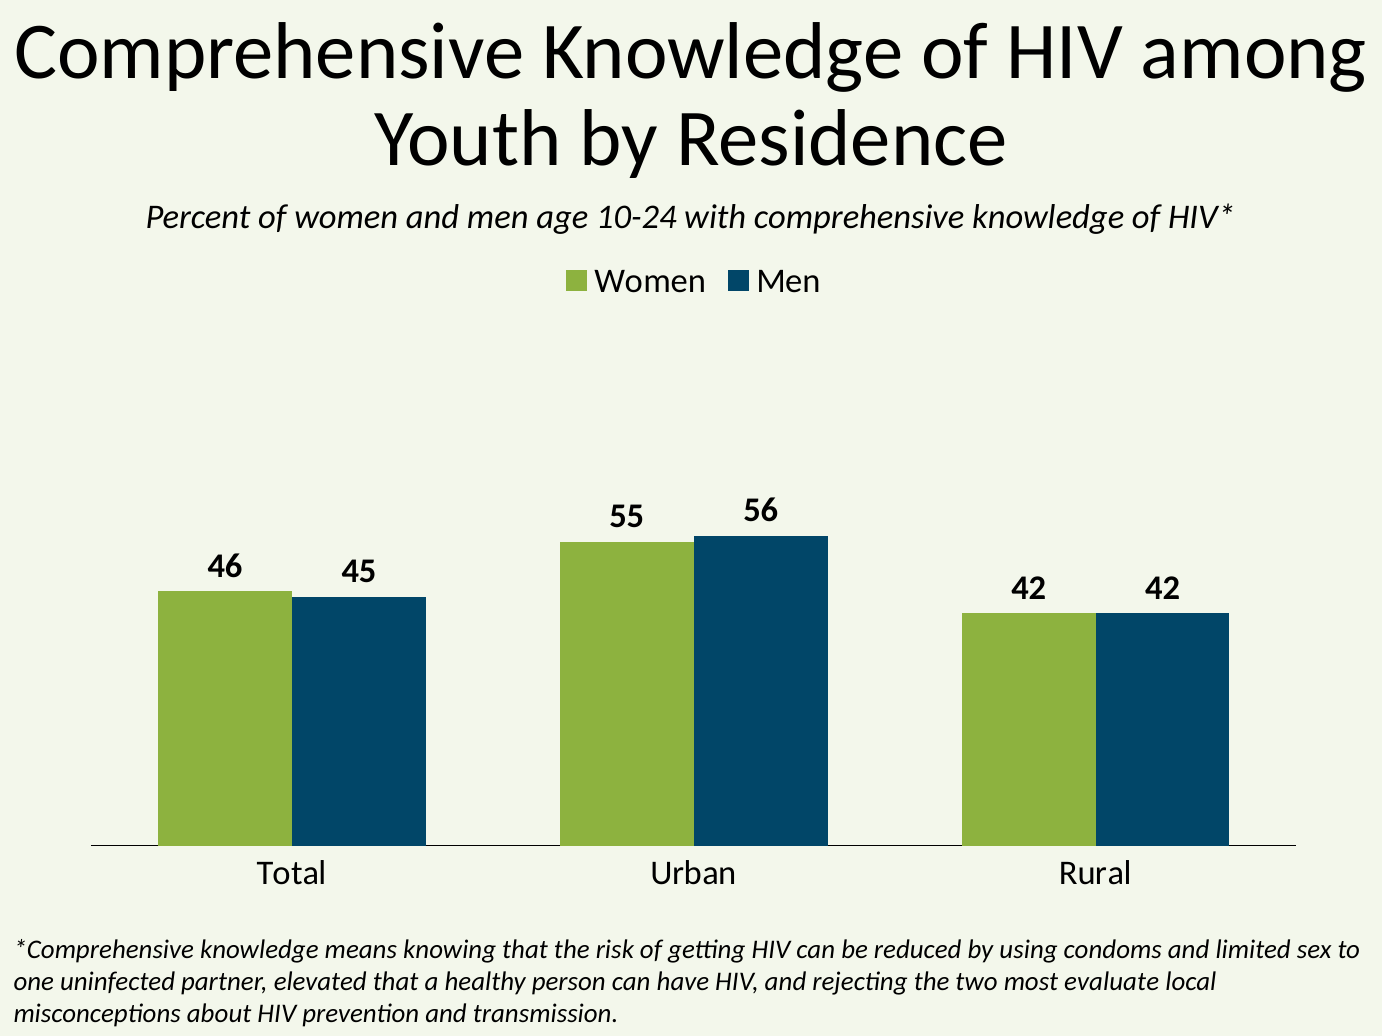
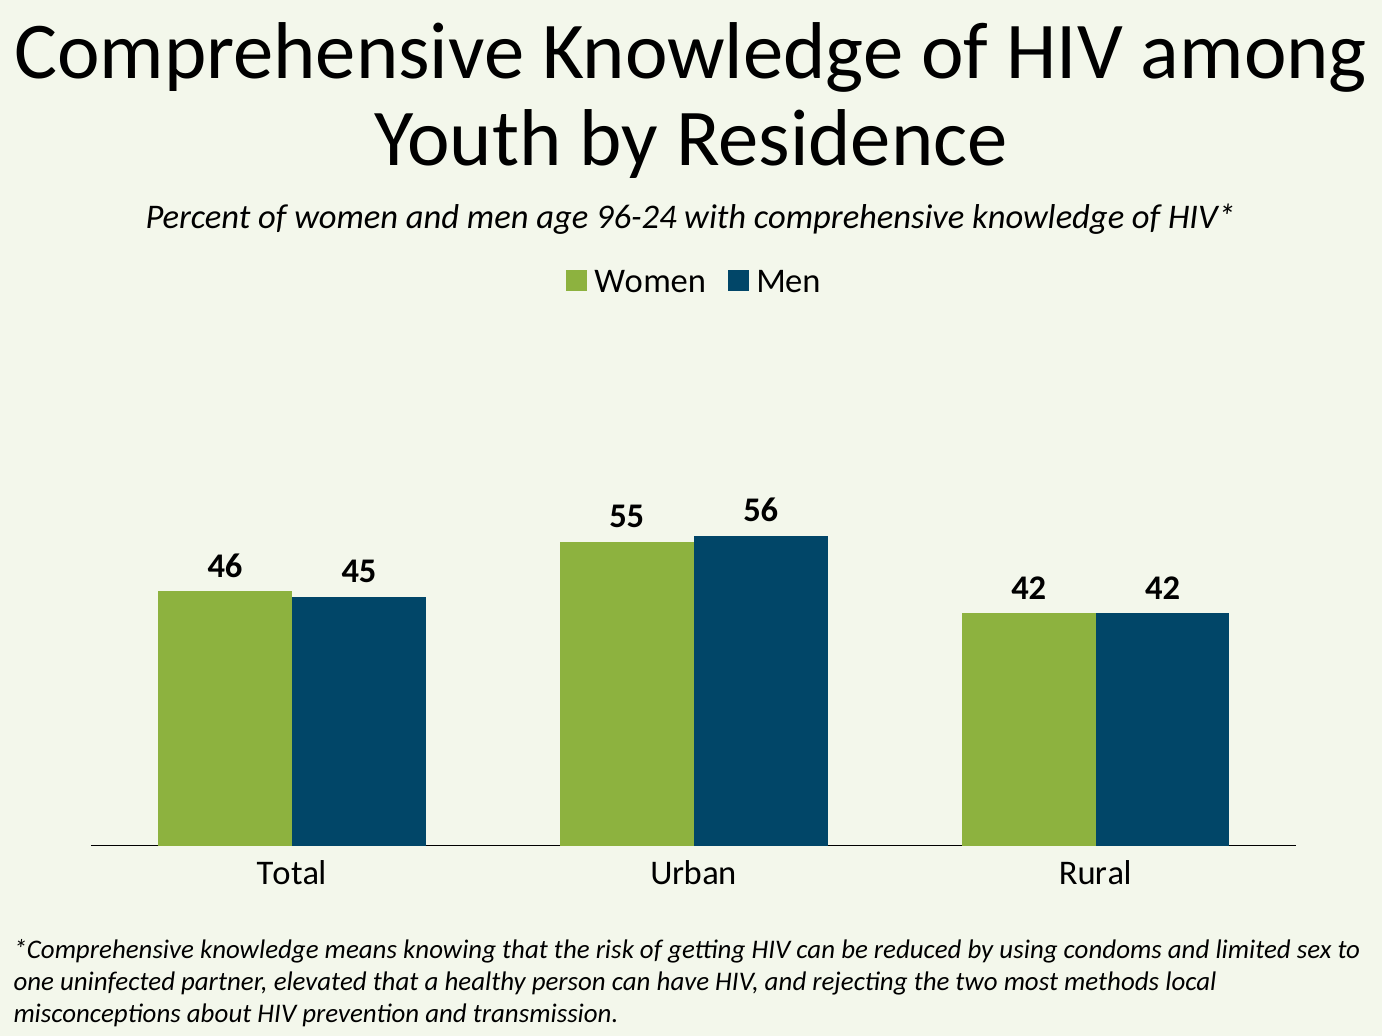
10-24: 10-24 -> 96-24 (636, 217)
evaluate: evaluate -> methods (1112, 982)
